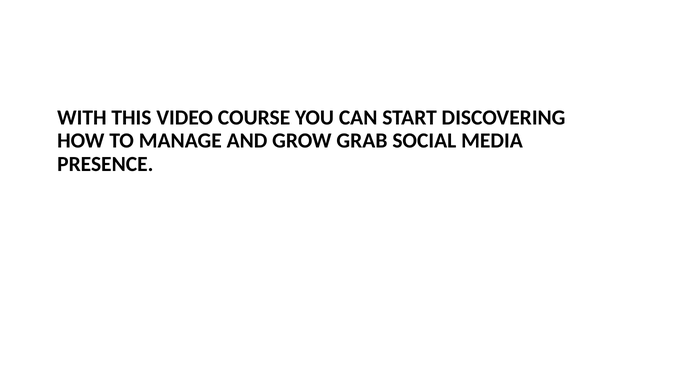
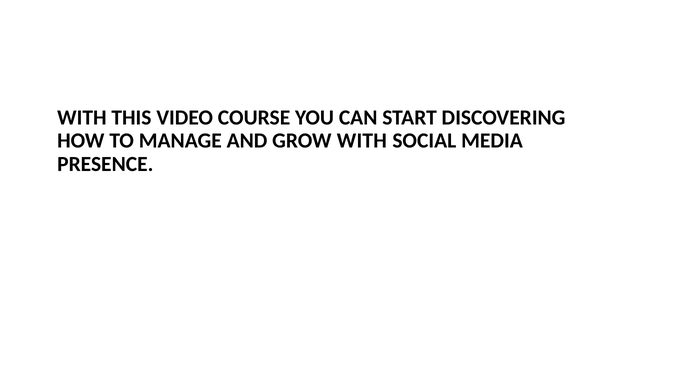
GROW GRAB: GRAB -> WITH (362, 141)
